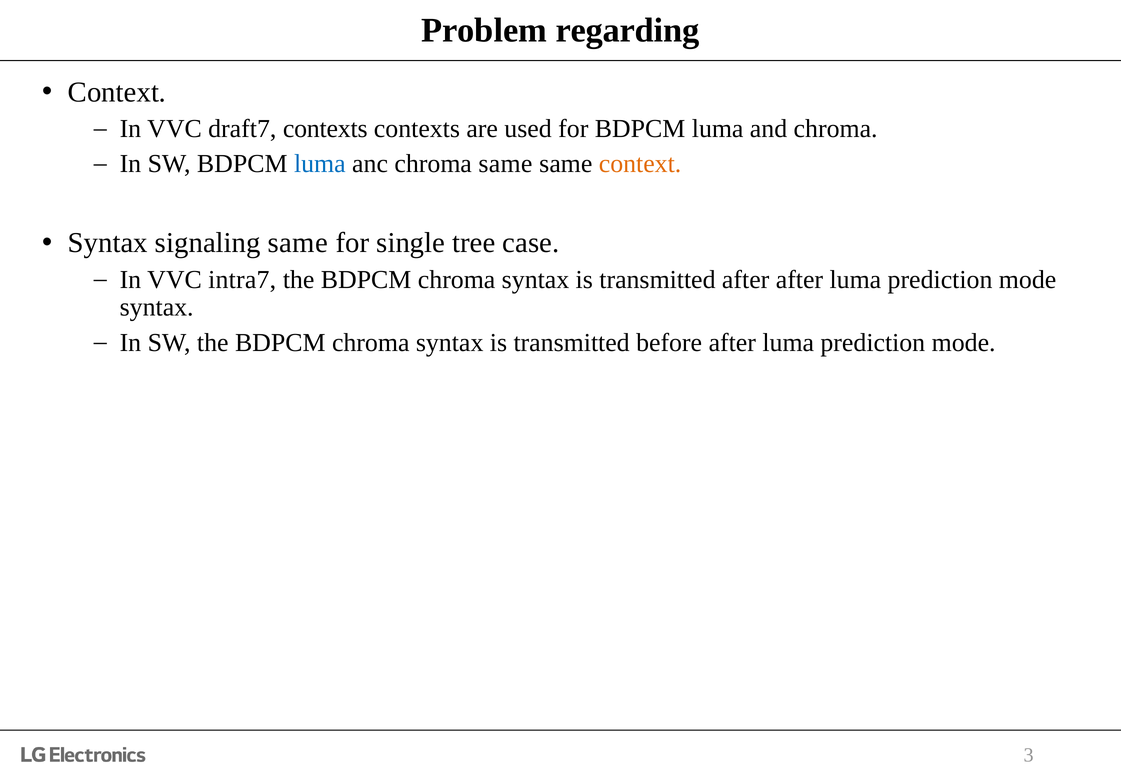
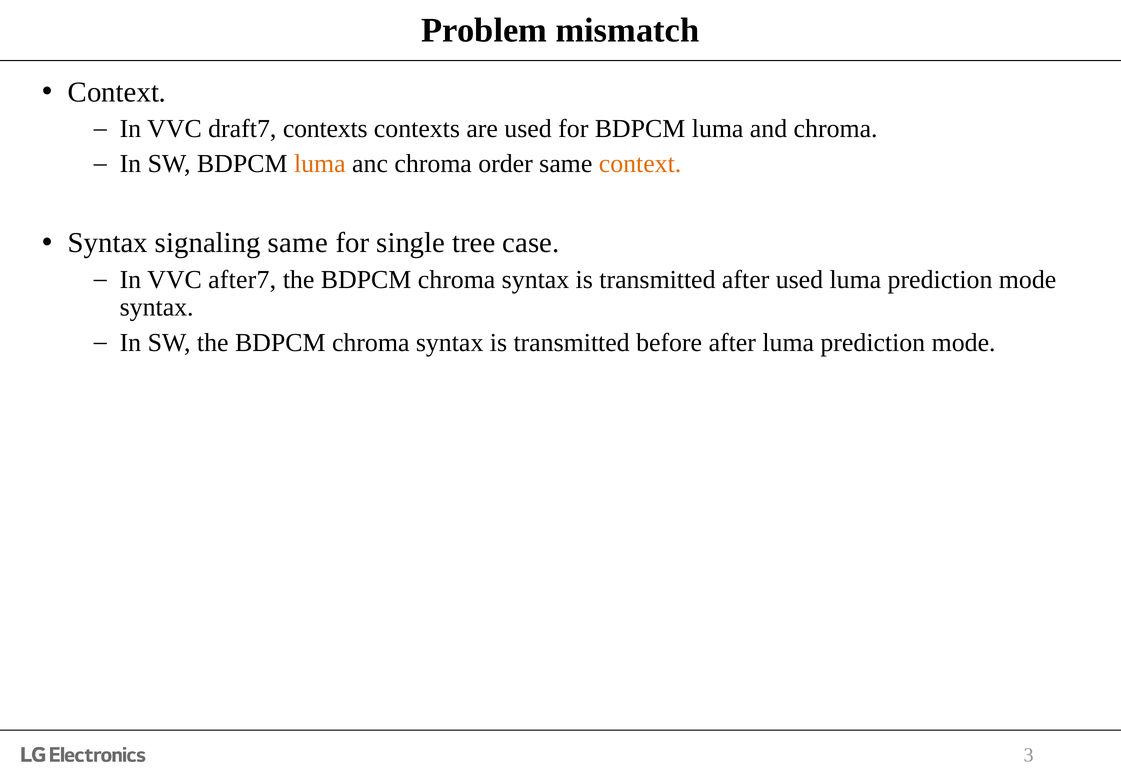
regarding: regarding -> mismatch (627, 30)
luma colour: blue -> orange (320, 164)
chroma same: same -> order (506, 164)
intra7: intra7 -> after7 (242, 280)
after after: after -> used (799, 280)
